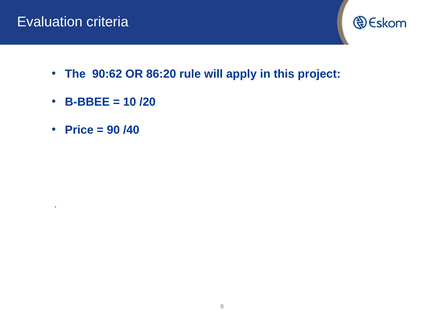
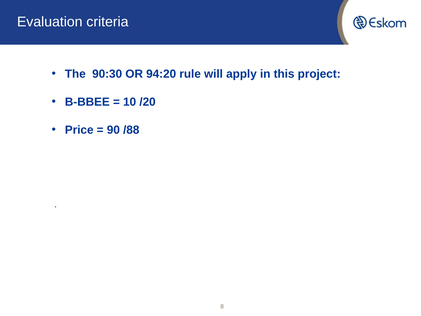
90:62: 90:62 -> 90:30 (107, 74)
86:20: 86:20 -> 94:20 (161, 74)
/40: /40 -> /88 (131, 130)
